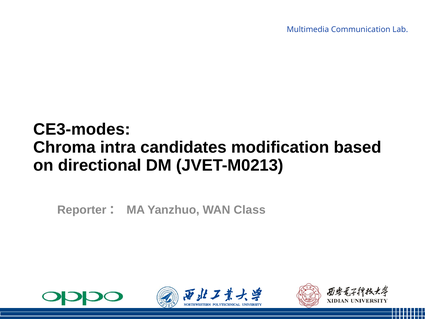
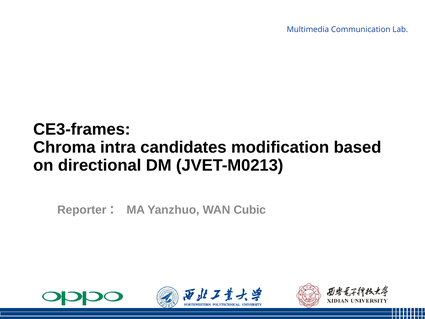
CE3-modes: CE3-modes -> CE3-frames (82, 129)
Class: Class -> Cubic (250, 210)
